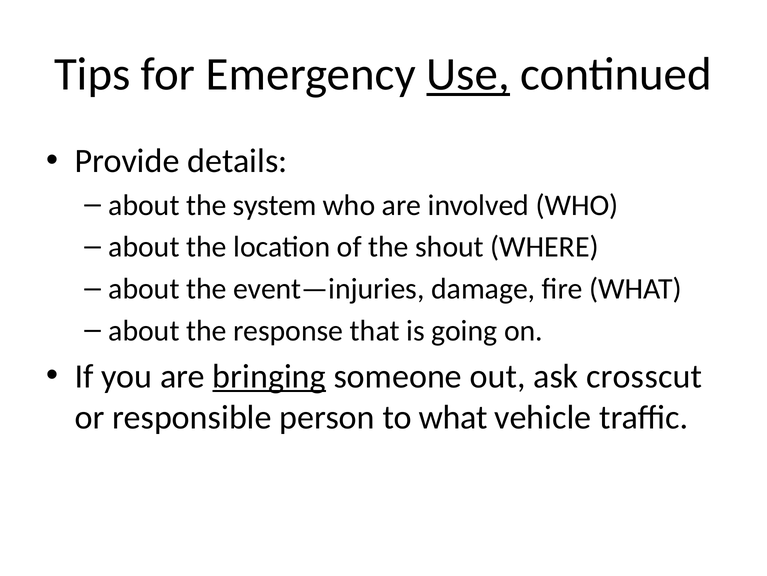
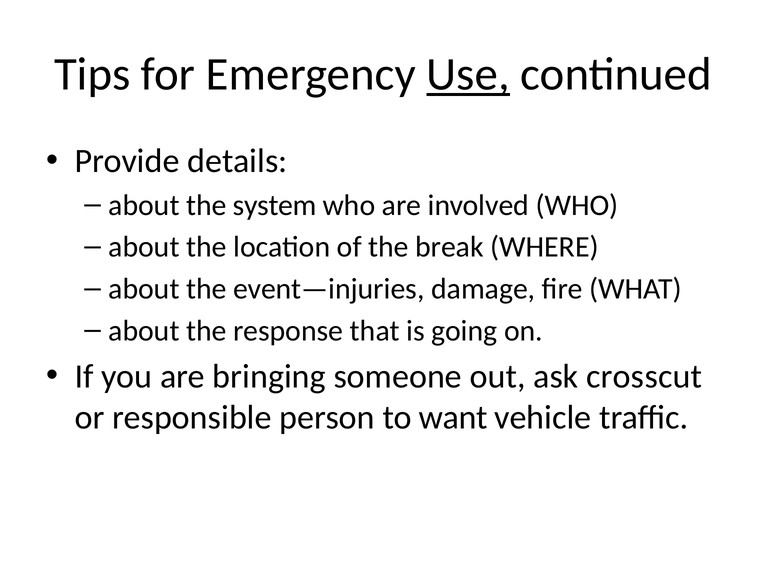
shout: shout -> break (450, 247)
bringing underline: present -> none (269, 376)
to what: what -> want (453, 417)
